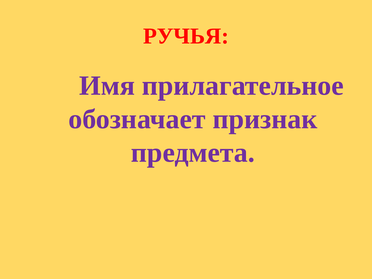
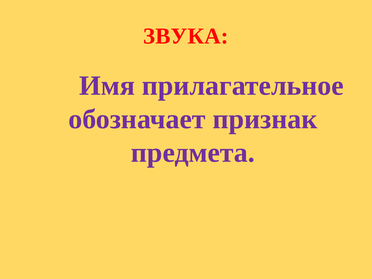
РУЧЬЯ: РУЧЬЯ -> ЗВУКА (186, 36)
